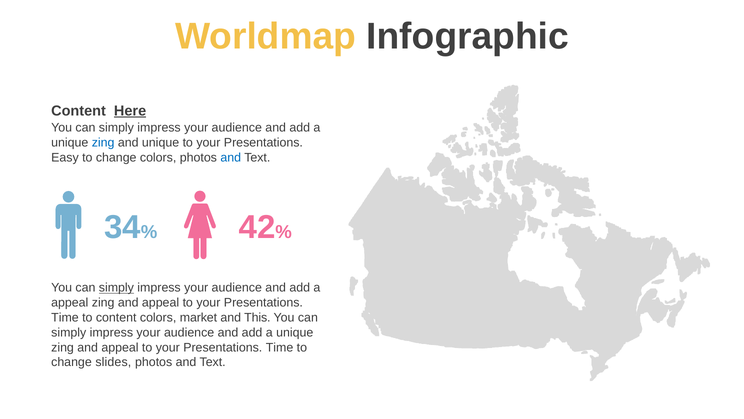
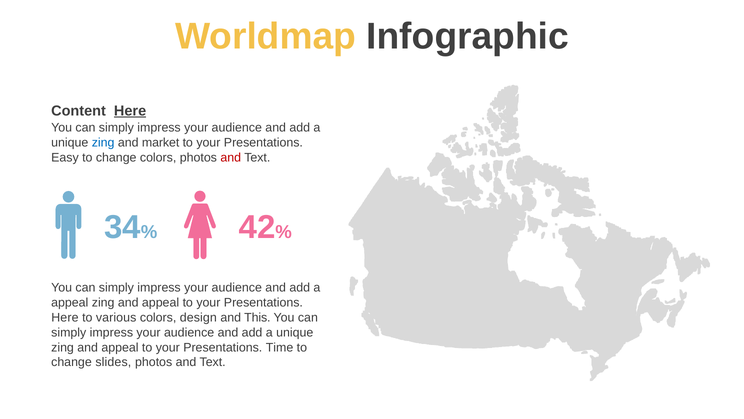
and unique: unique -> market (161, 142)
and colour: blue -> red (231, 157)
simply underline: present -> none (116, 288)
Time: Time -> Here (65, 317)
to content: content -> various (116, 317)
market: market -> design (198, 317)
